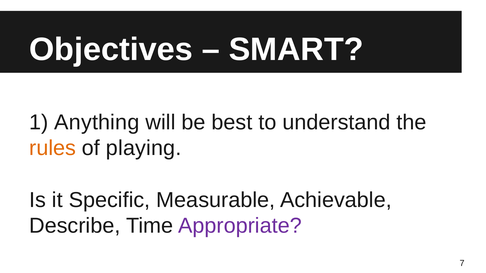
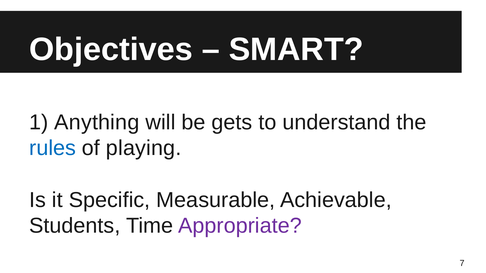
best: best -> gets (232, 122)
rules colour: orange -> blue (53, 148)
Describe: Describe -> Students (75, 226)
